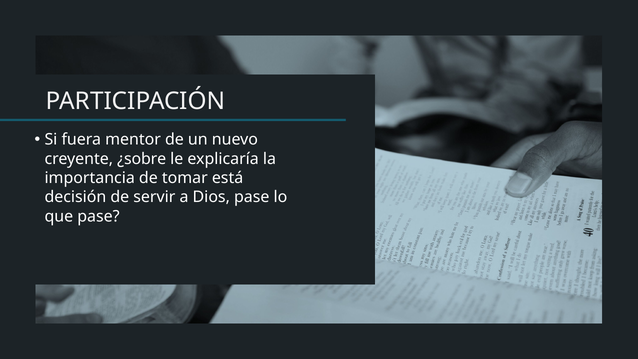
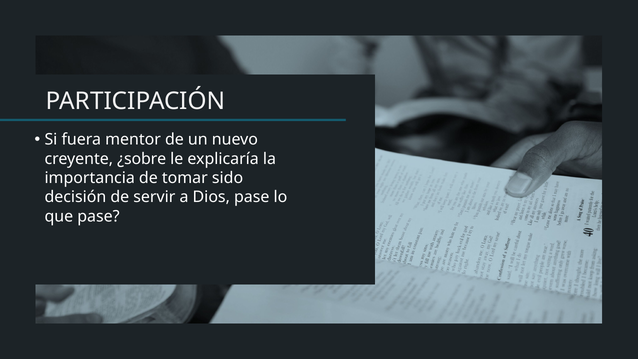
está: está -> sido (228, 178)
